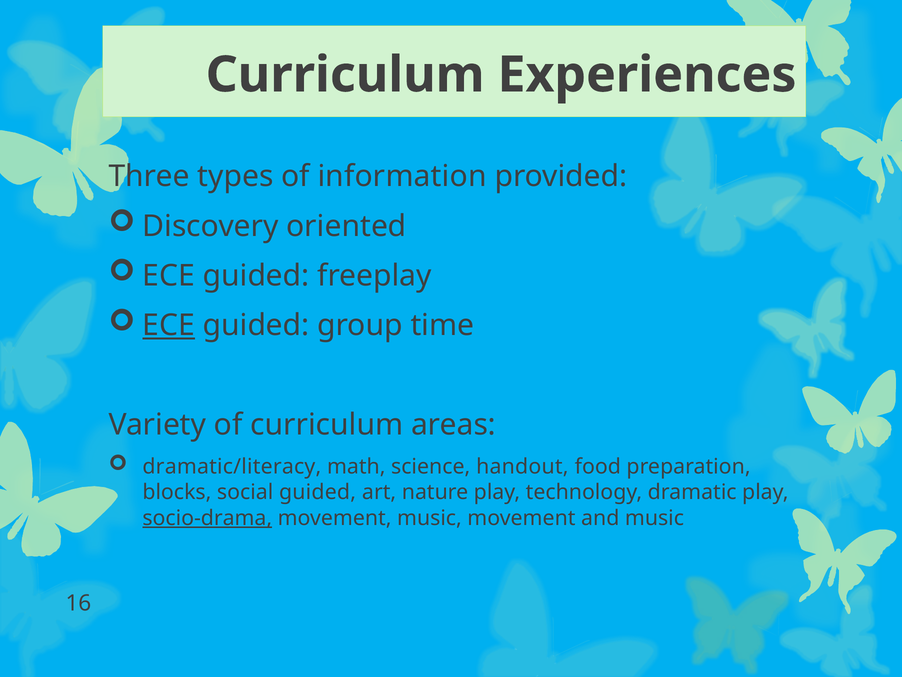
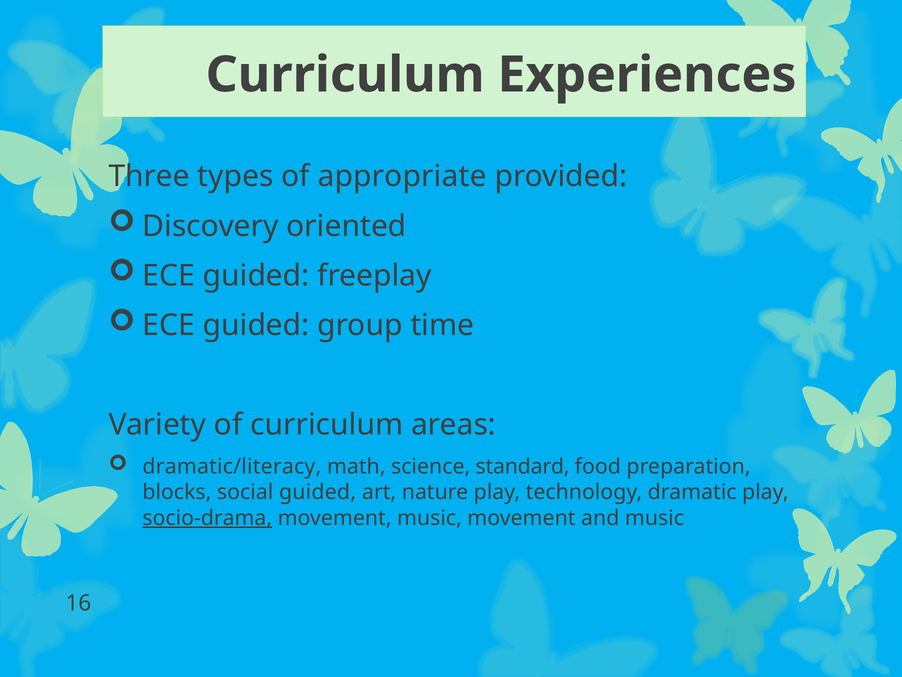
information: information -> appropriate (402, 176)
ECE underline: present -> none (169, 325)
handout: handout -> standard (523, 466)
